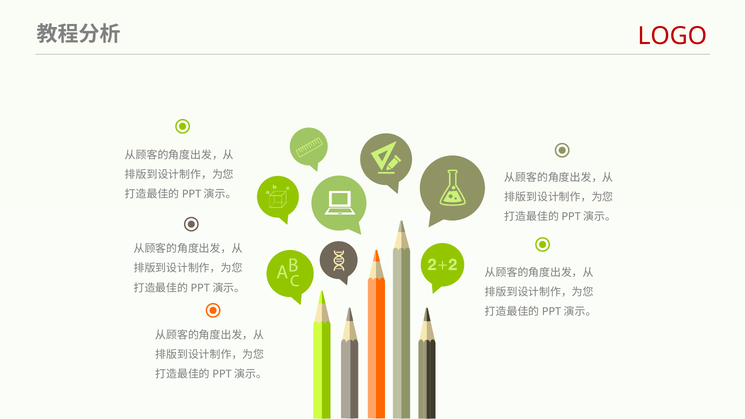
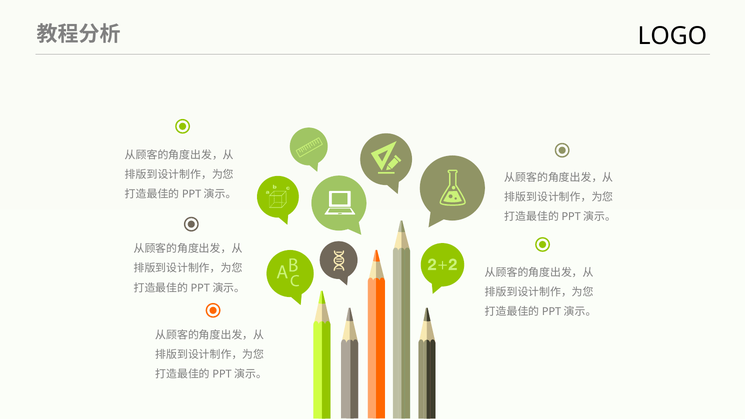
LOGO colour: red -> black (672, 36)
